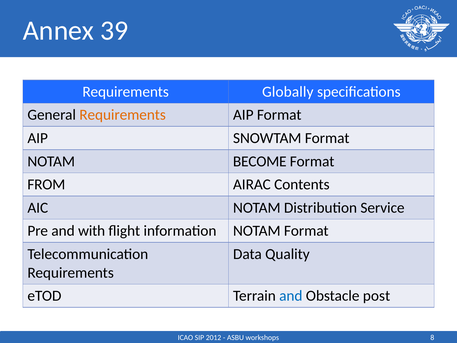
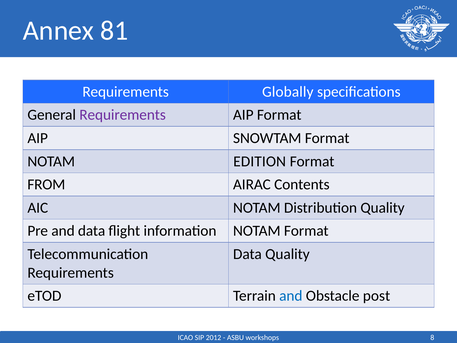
39: 39 -> 81 (114, 31)
Requirements colour: orange -> purple (123, 115)
BECOME: BECOME -> EDITION (260, 161)
Distribution Service: Service -> Quality (383, 208)
and with: with -> data (92, 231)
